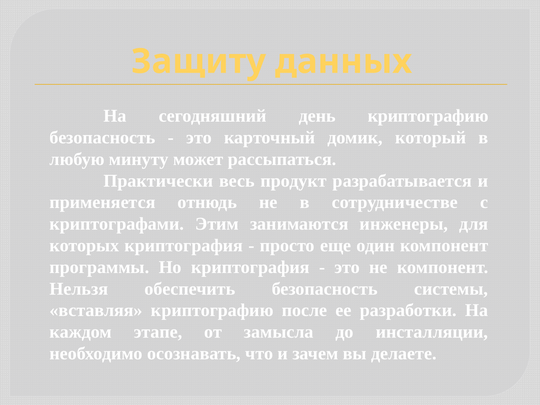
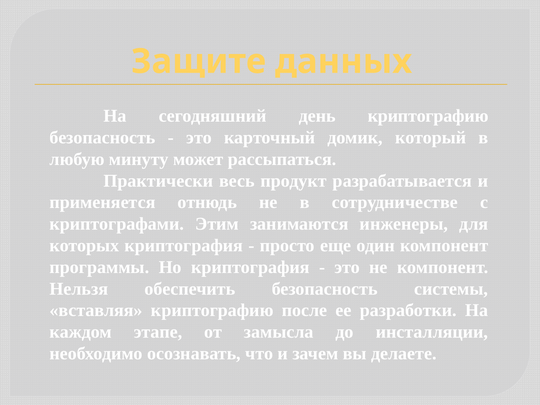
Защиту: Защиту -> Защите (199, 62)
